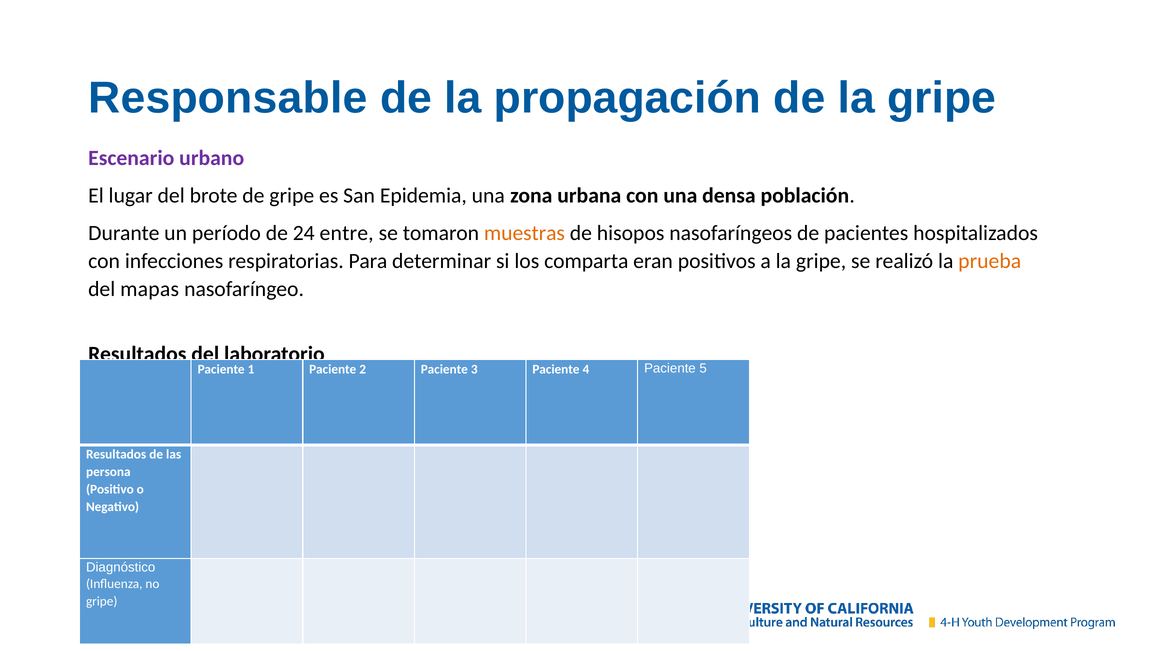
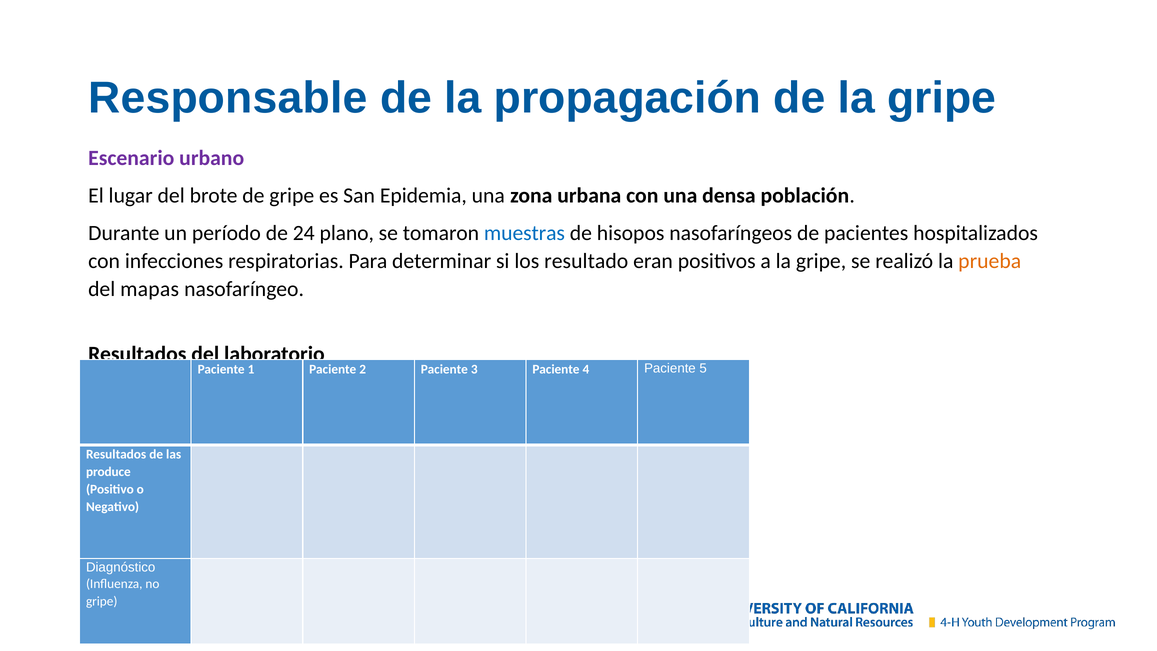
entre: entre -> plano (347, 233)
muestras colour: orange -> blue (524, 233)
comparta: comparta -> resultado (586, 261)
persona: persona -> produce (108, 472)
